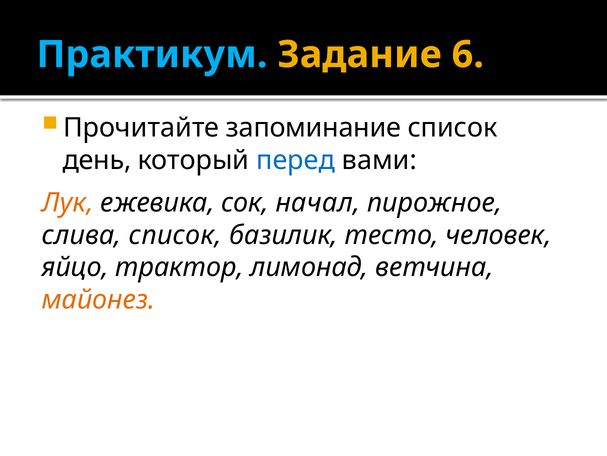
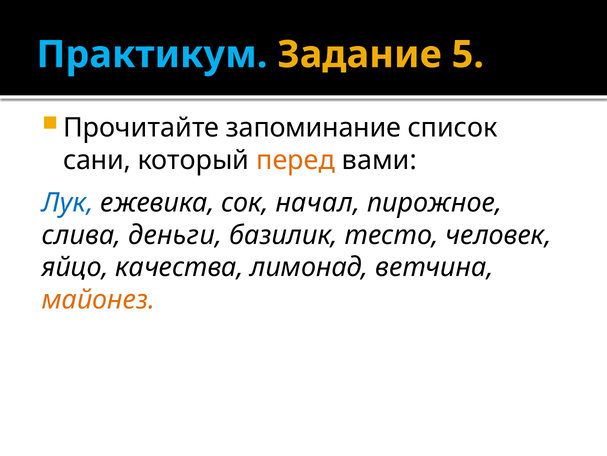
6: 6 -> 5 (468, 55)
день: день -> сани (97, 160)
перед colour: blue -> orange (296, 160)
Лук colour: orange -> blue (68, 202)
слива список: список -> деньги (175, 235)
трактор: трактор -> качества (180, 267)
